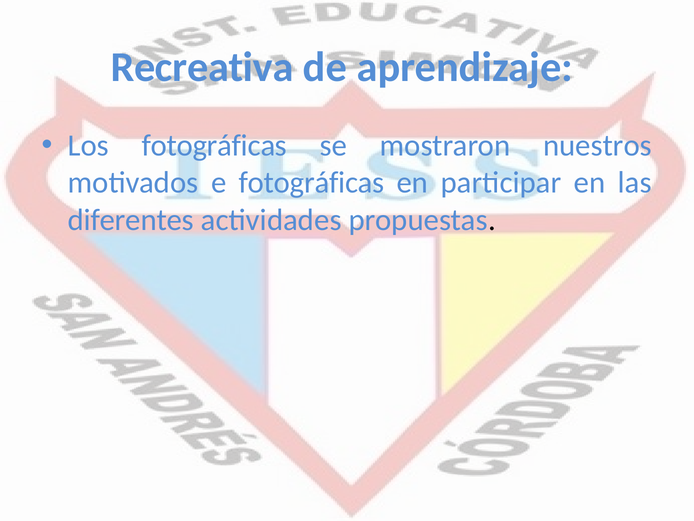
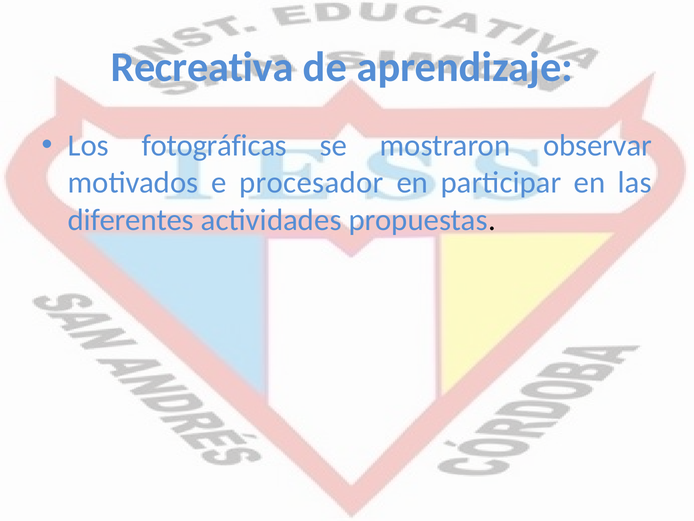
nuestros: nuestros -> observar (598, 146)
e fotográficas: fotográficas -> procesador (311, 183)
